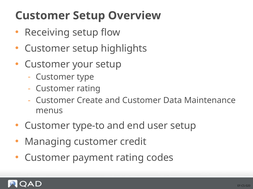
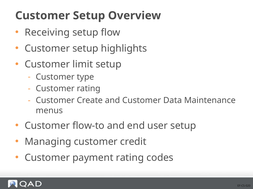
your: your -> limit (83, 65)
type-to: type-to -> flow-to (89, 126)
